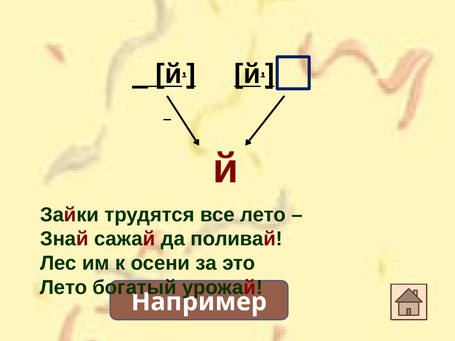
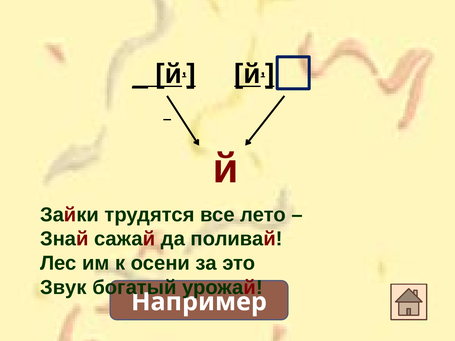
Лето: Лето -> Звук (63, 288)
